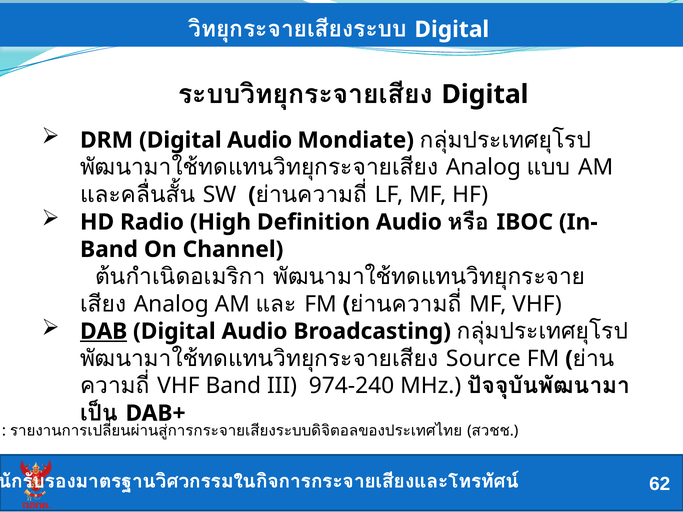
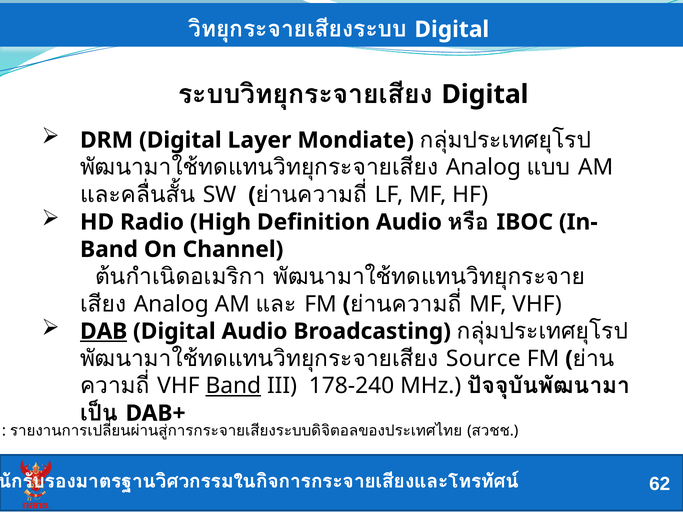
DRM Digital Audio: Audio -> Layer (259, 140)
Band underline: none -> present (233, 386)
974-240: 974-240 -> 178-240 (352, 386)
